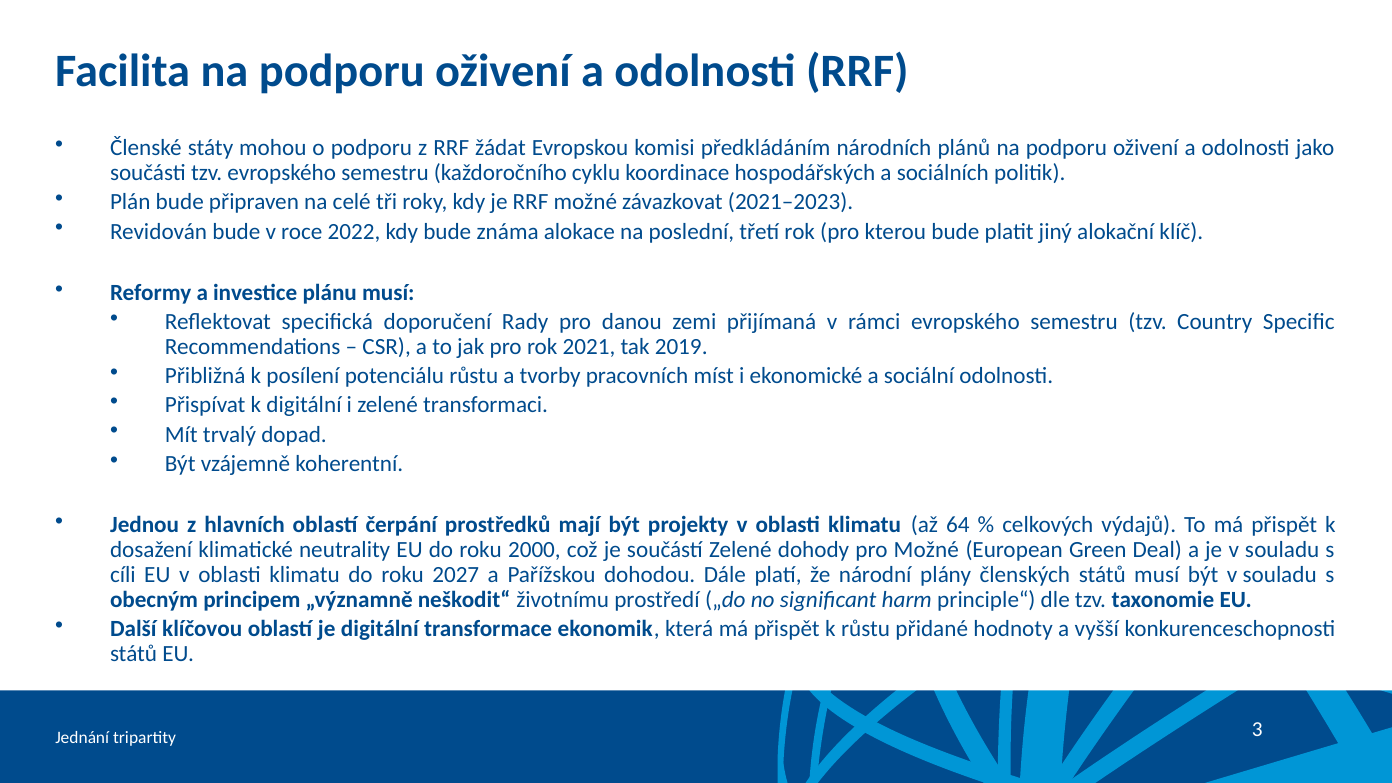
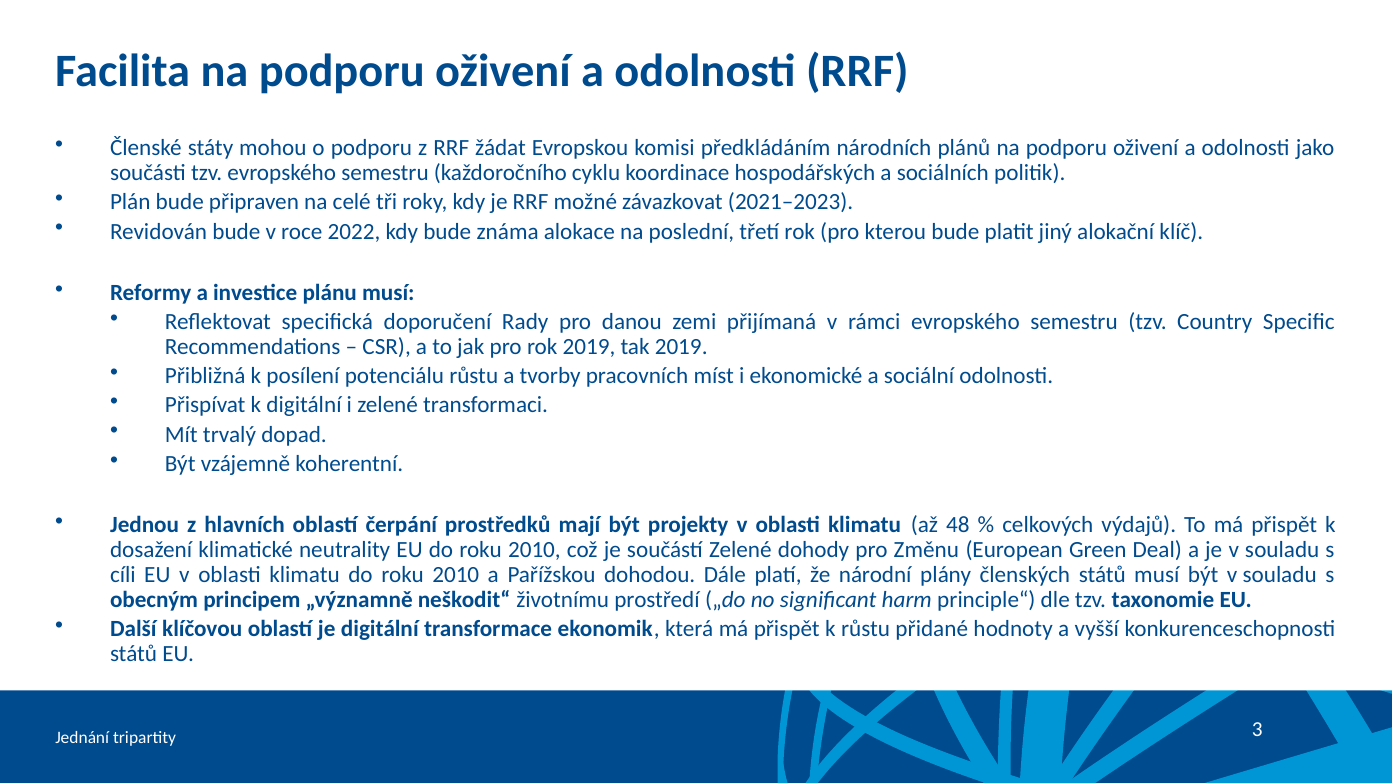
rok 2021: 2021 -> 2019 (589, 347)
64: 64 -> 48 (958, 525)
EU do roku 2000: 2000 -> 2010 (534, 550)
pro Možné: Možné -> Změnu (926, 550)
klimatu do roku 2027: 2027 -> 2010 (456, 575)
